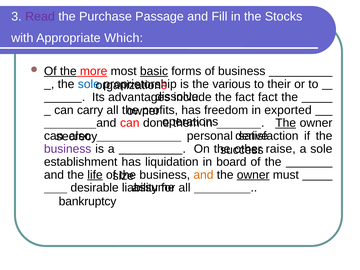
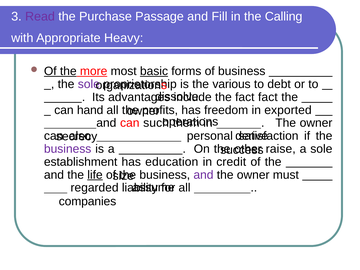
Stocks: Stocks -> Calling (284, 16)
Which: Which -> Heavy (124, 38)
sole colour: blue -> purple (89, 84)
their: their -> debt (279, 84)
carry: carry -> hand (90, 110)
done: done -> such (156, 123)
The underline: present -> none (286, 123)
liquidation: liquidation -> education (172, 162)
board: board -> credit (231, 162)
and colour: orange -> purple (203, 175)
owner underline: present -> none (253, 175)
desirable: desirable -> regarded (95, 188)
bankruptcy: bankruptcy -> companies (88, 201)
